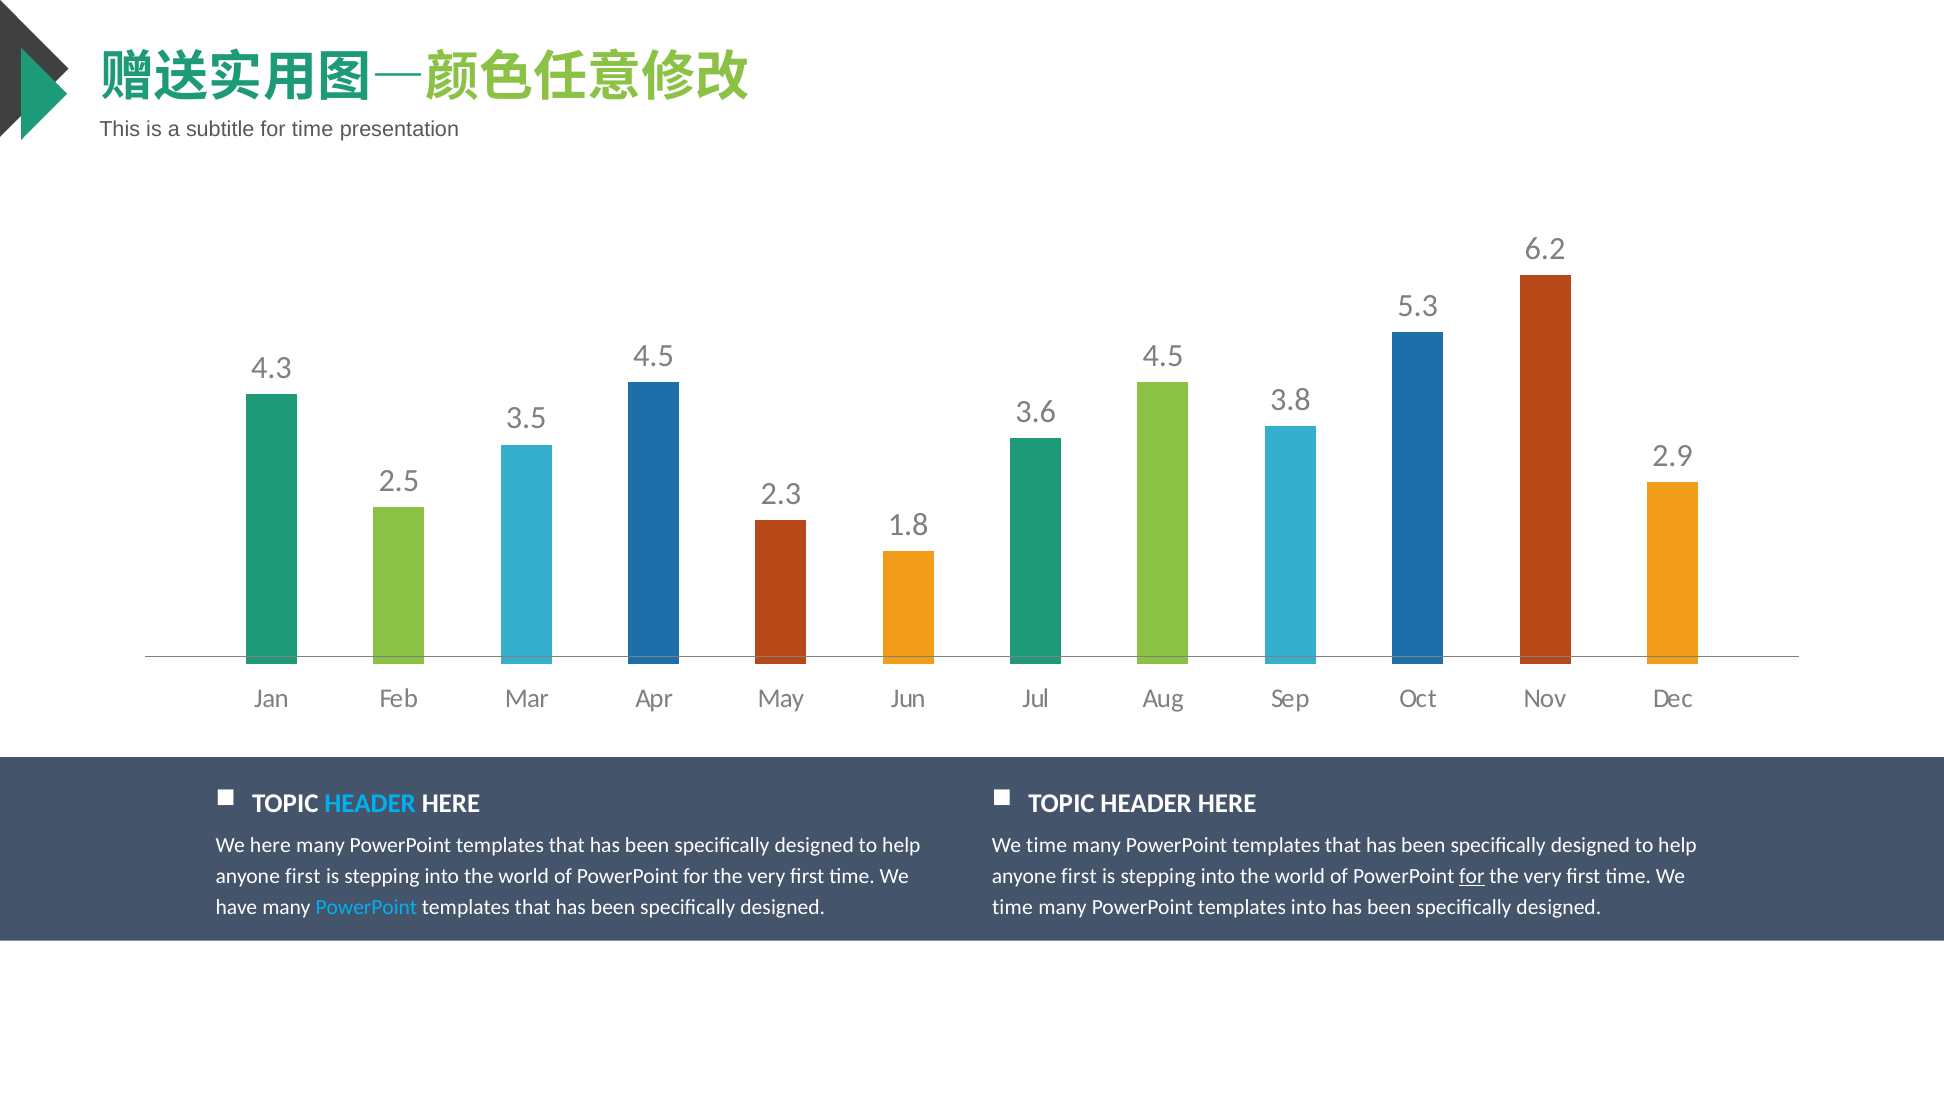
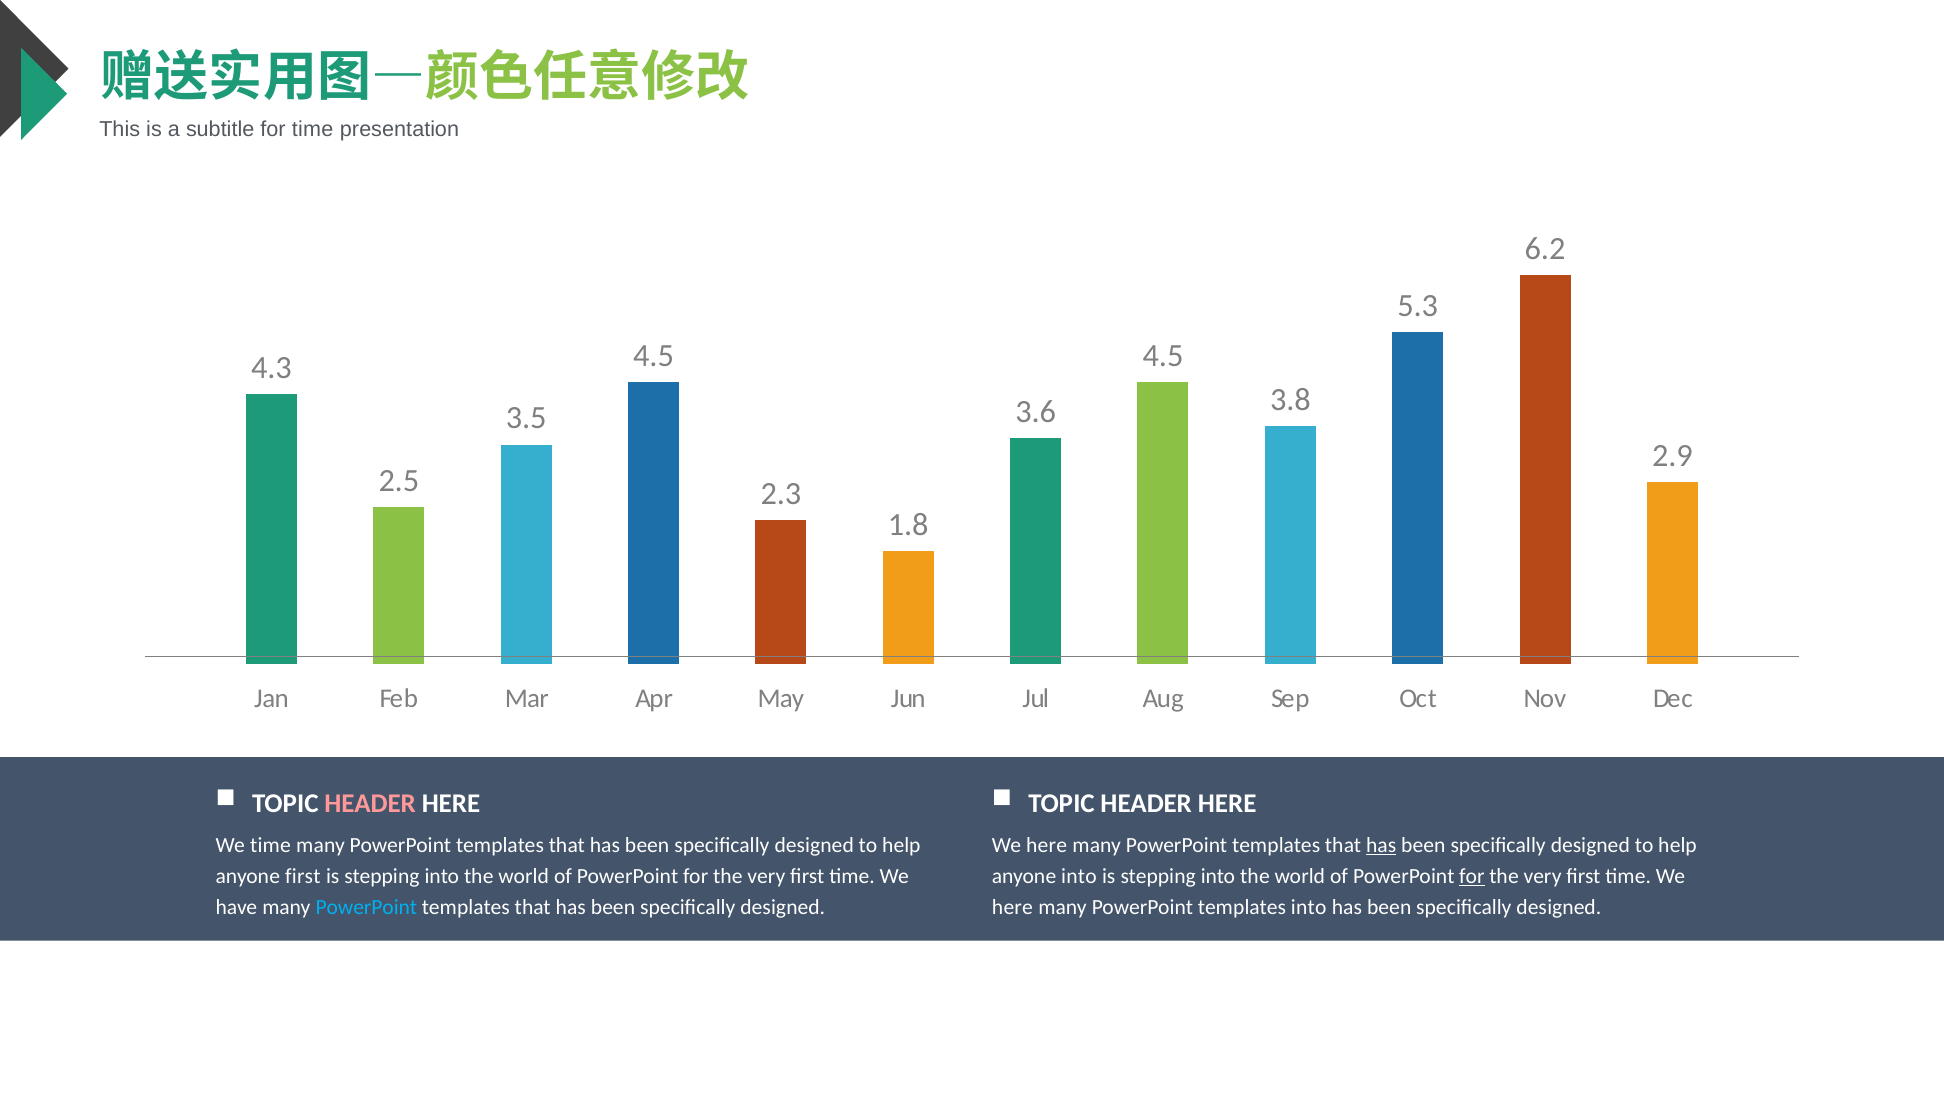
HEADER colour: light blue -> pink (370, 803)
We here: here -> time (270, 845)
time: time -> here (1047, 845)
has underline: none -> present (1381, 845)
first: first -> into (1079, 876)
time: time -> here (1012, 907)
